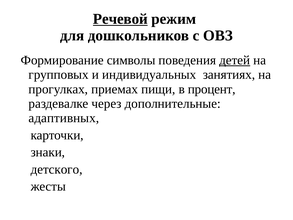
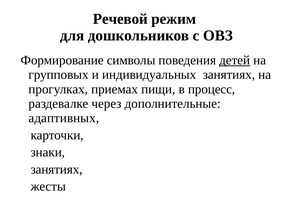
Речевой underline: present -> none (120, 19)
процент: процент -> процесс (212, 89)
детского: детского -> занятиях (57, 169)
